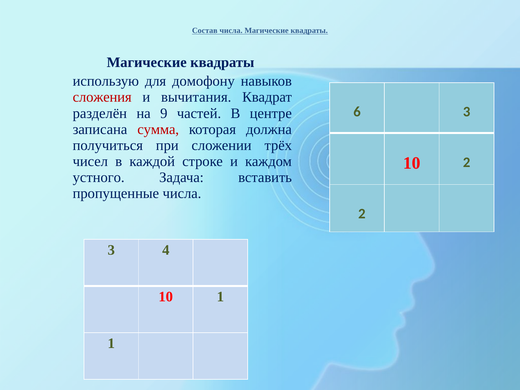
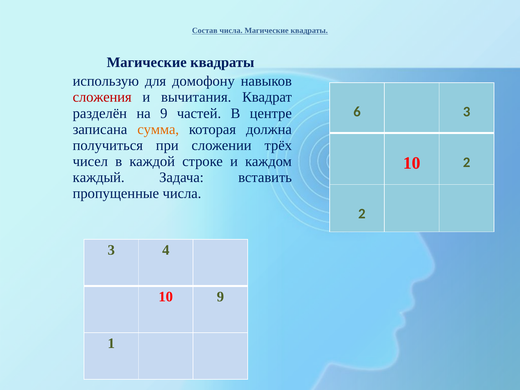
сумма colour: red -> orange (158, 129)
устного: устного -> каждый (99, 177)
10 1: 1 -> 9 (220, 297)
